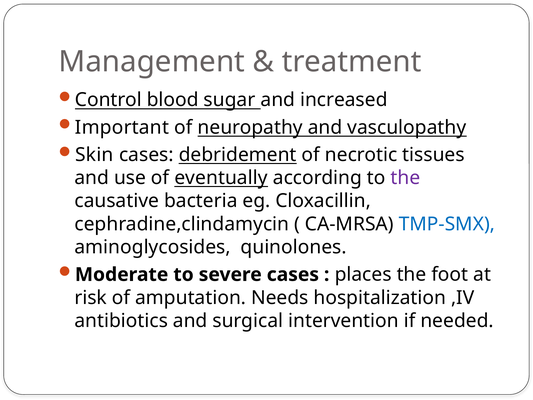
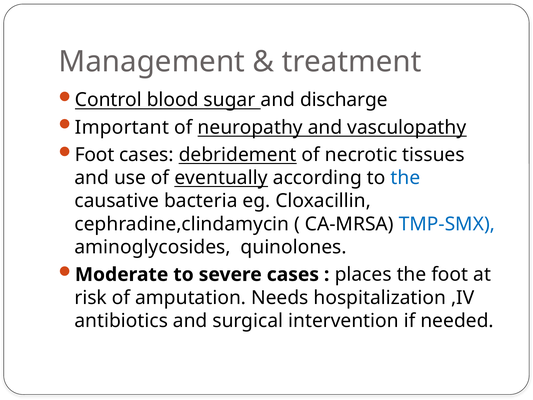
increased: increased -> discharge (344, 100)
Skin: Skin -> Foot (95, 155)
the colour: purple -> blue (405, 178)
